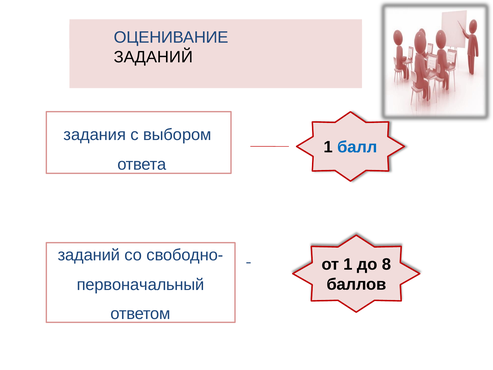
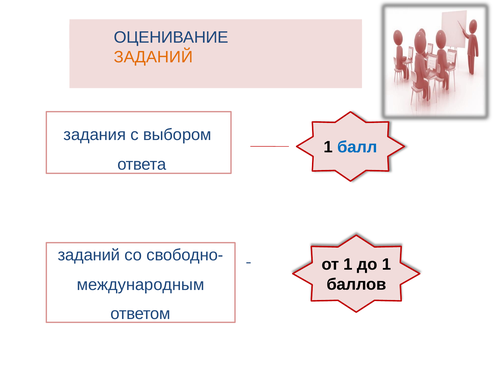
ЗАДАНИЙ colour: black -> orange (153, 57)
до 8: 8 -> 1 (386, 264)
первоначальный: первоначальный -> международным (141, 284)
